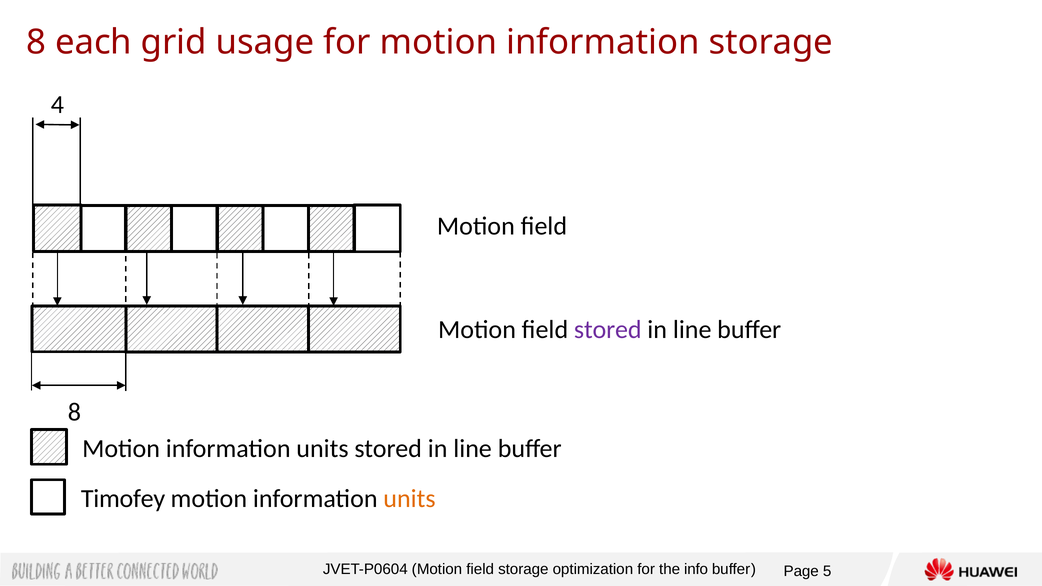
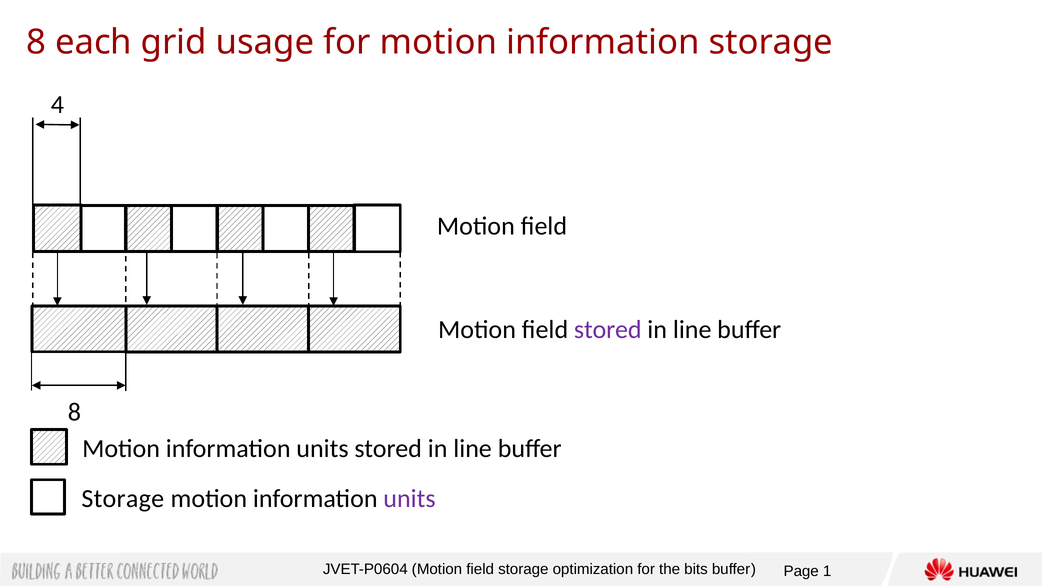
Timofey: Timofey -> Storage (123, 499)
units colour: orange -> purple (409, 499)
info: info -> bits (696, 570)
5: 5 -> 1 (827, 571)
